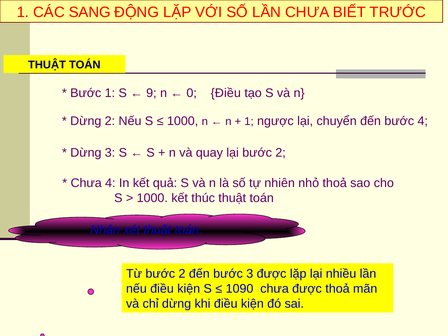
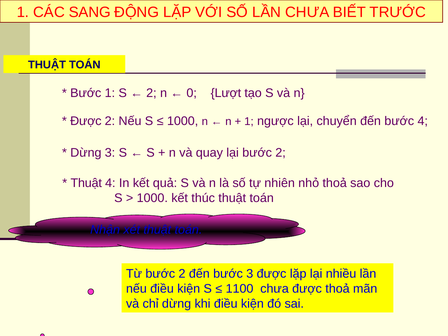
9: 9 -> 2 (151, 93)
0 Điều: Điều -> Lượt (226, 93)
Dừng: Dừng -> Được (86, 121)
Chưa: Chưa -> Thuật (86, 183)
1090: 1090 -> 1100 (240, 289)
